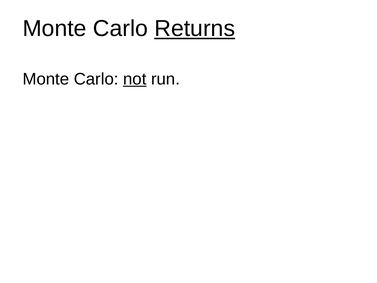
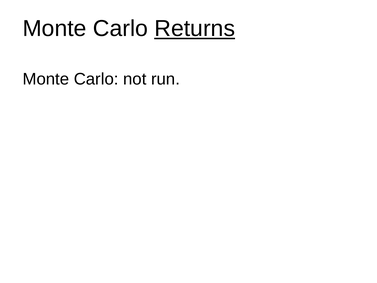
not underline: present -> none (135, 79)
